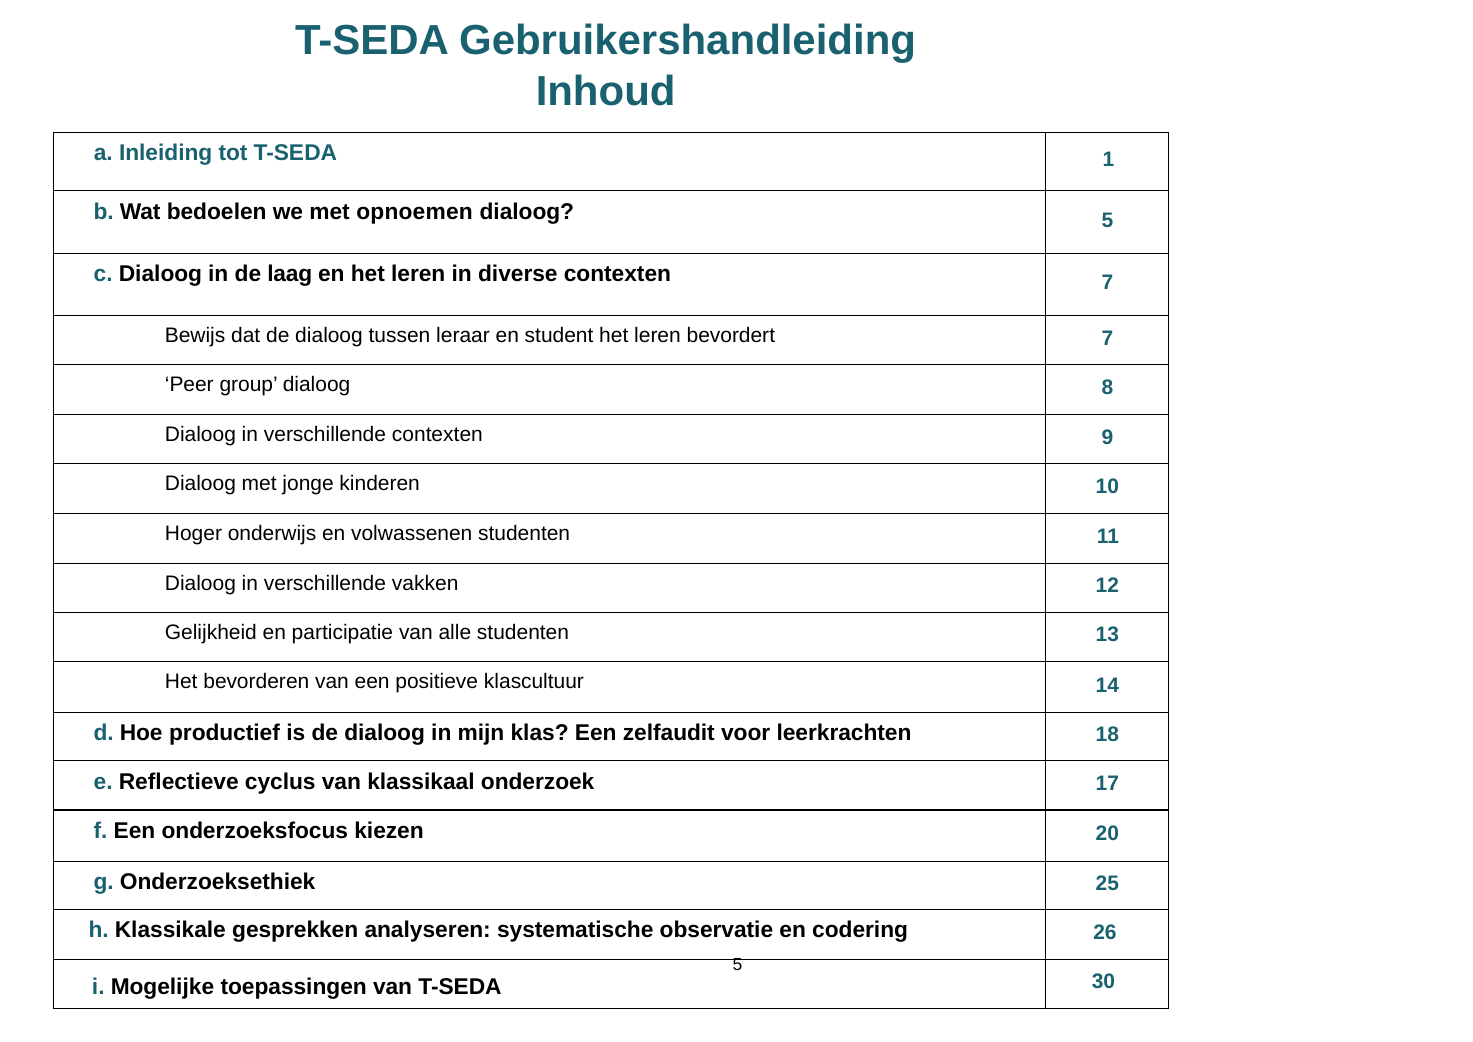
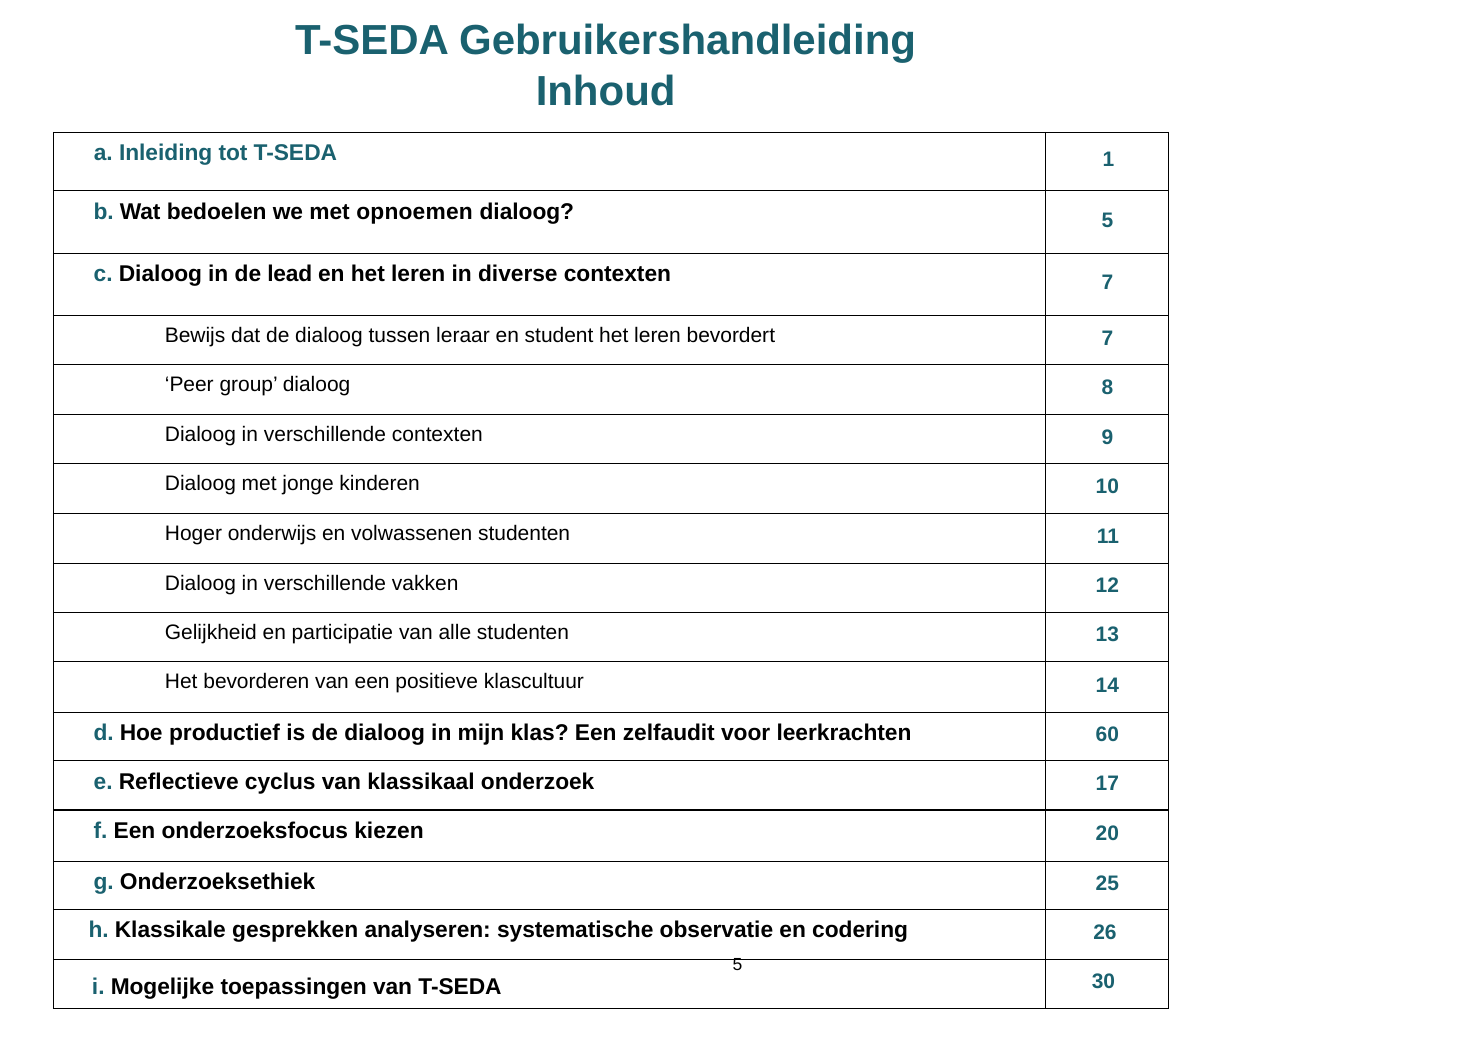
laag: laag -> lead (290, 274)
18: 18 -> 60 (1107, 735)
